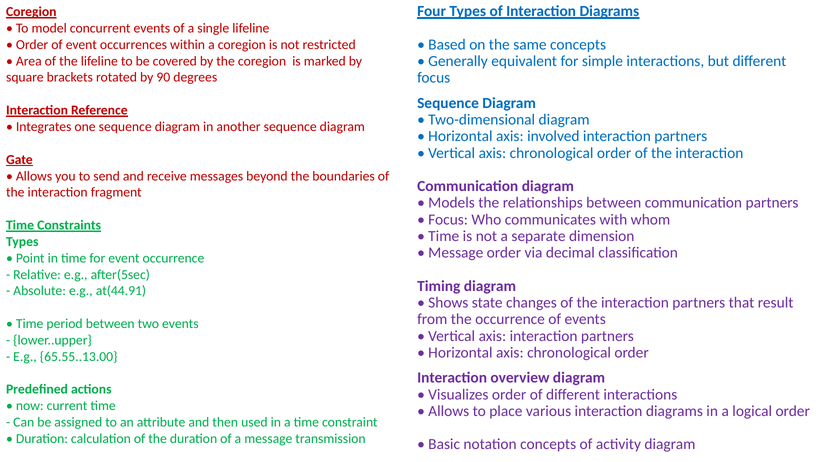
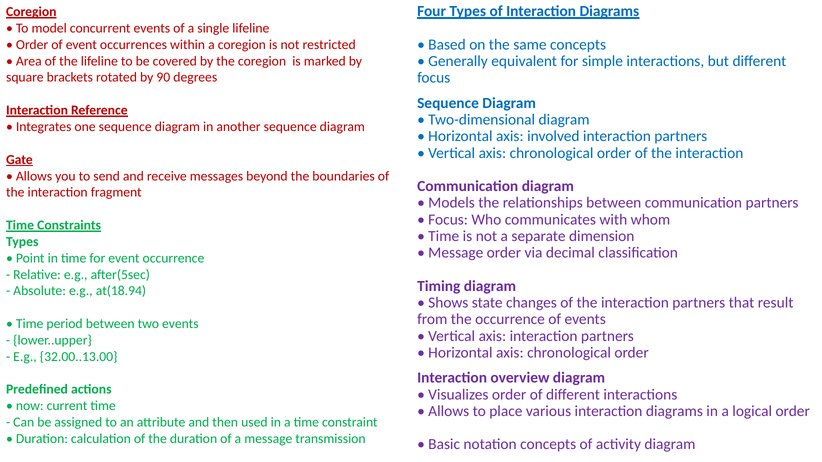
at(44.91: at(44.91 -> at(18.94 (121, 291)
65.55..13.00: 65.55..13.00 -> 32.00..13.00 (79, 357)
